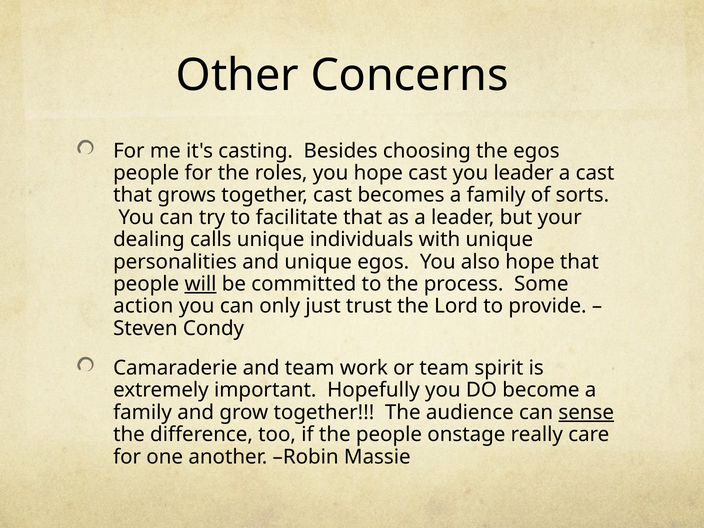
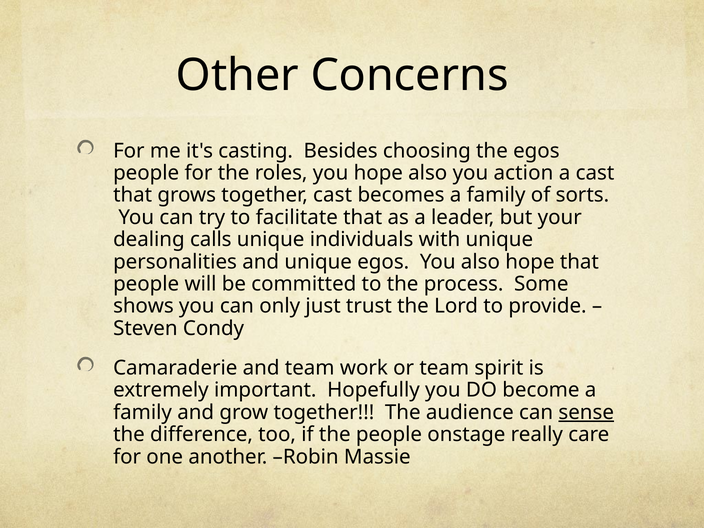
hope cast: cast -> also (428, 173)
you leader: leader -> action (523, 173)
will underline: present -> none (201, 284)
action: action -> shows (143, 306)
